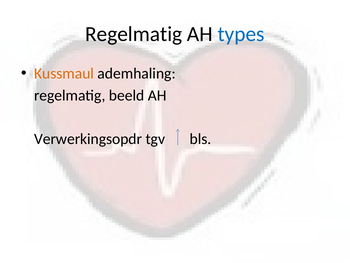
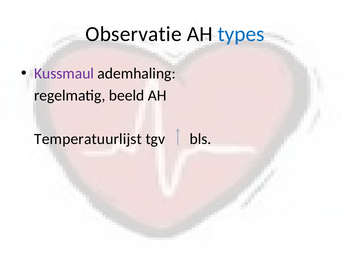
Regelmatig: Regelmatig -> Observatie (134, 34)
Kussmaul colour: orange -> purple (64, 73)
Verwerkingsopdr: Verwerkingsopdr -> Temperatuurlijst (88, 139)
